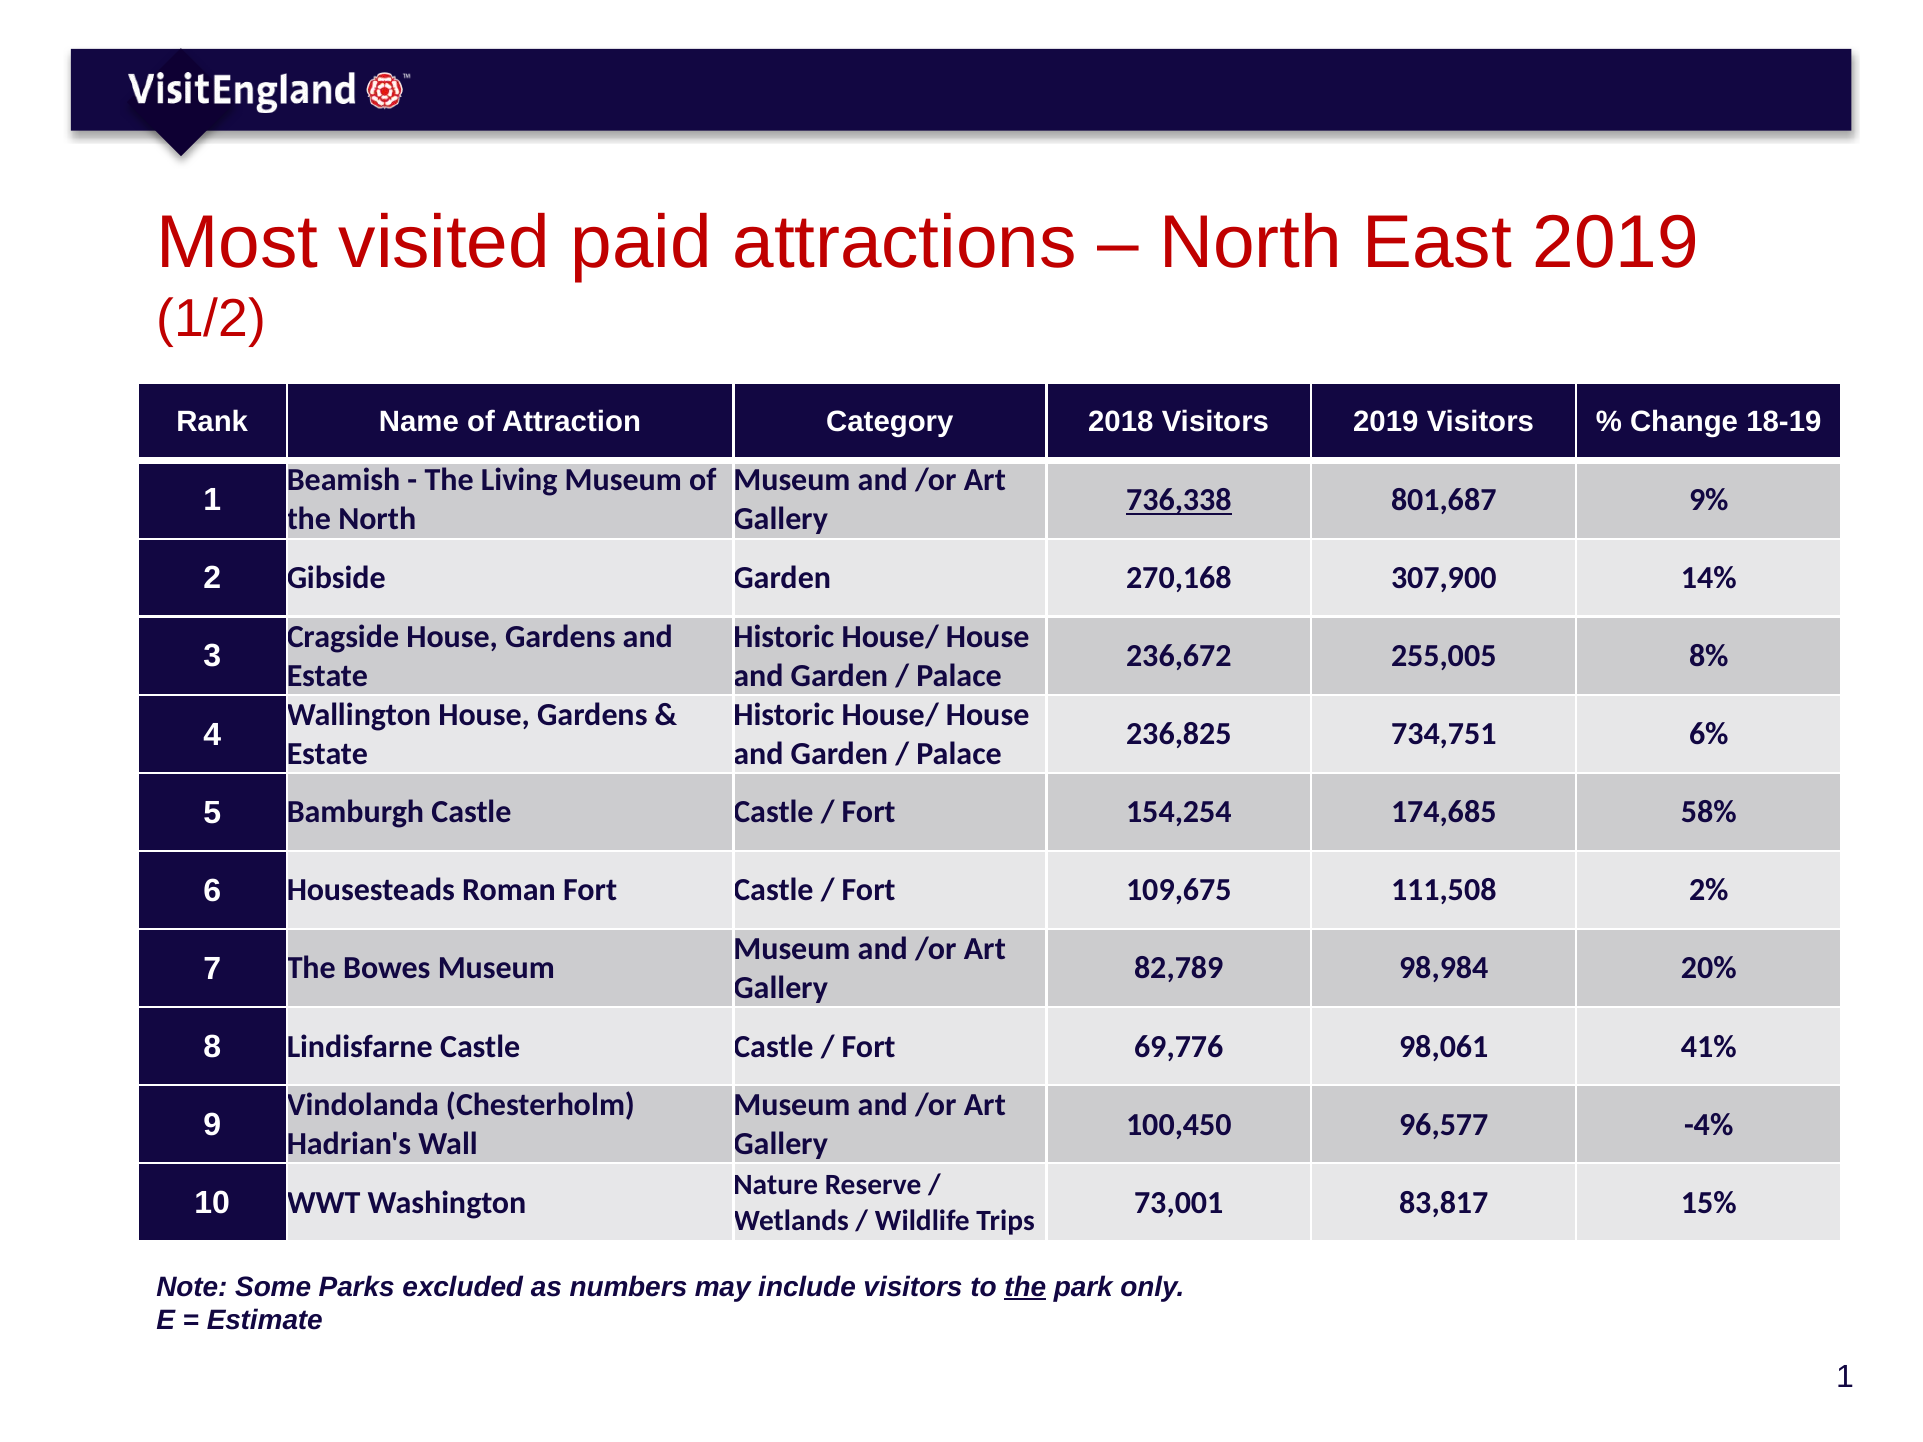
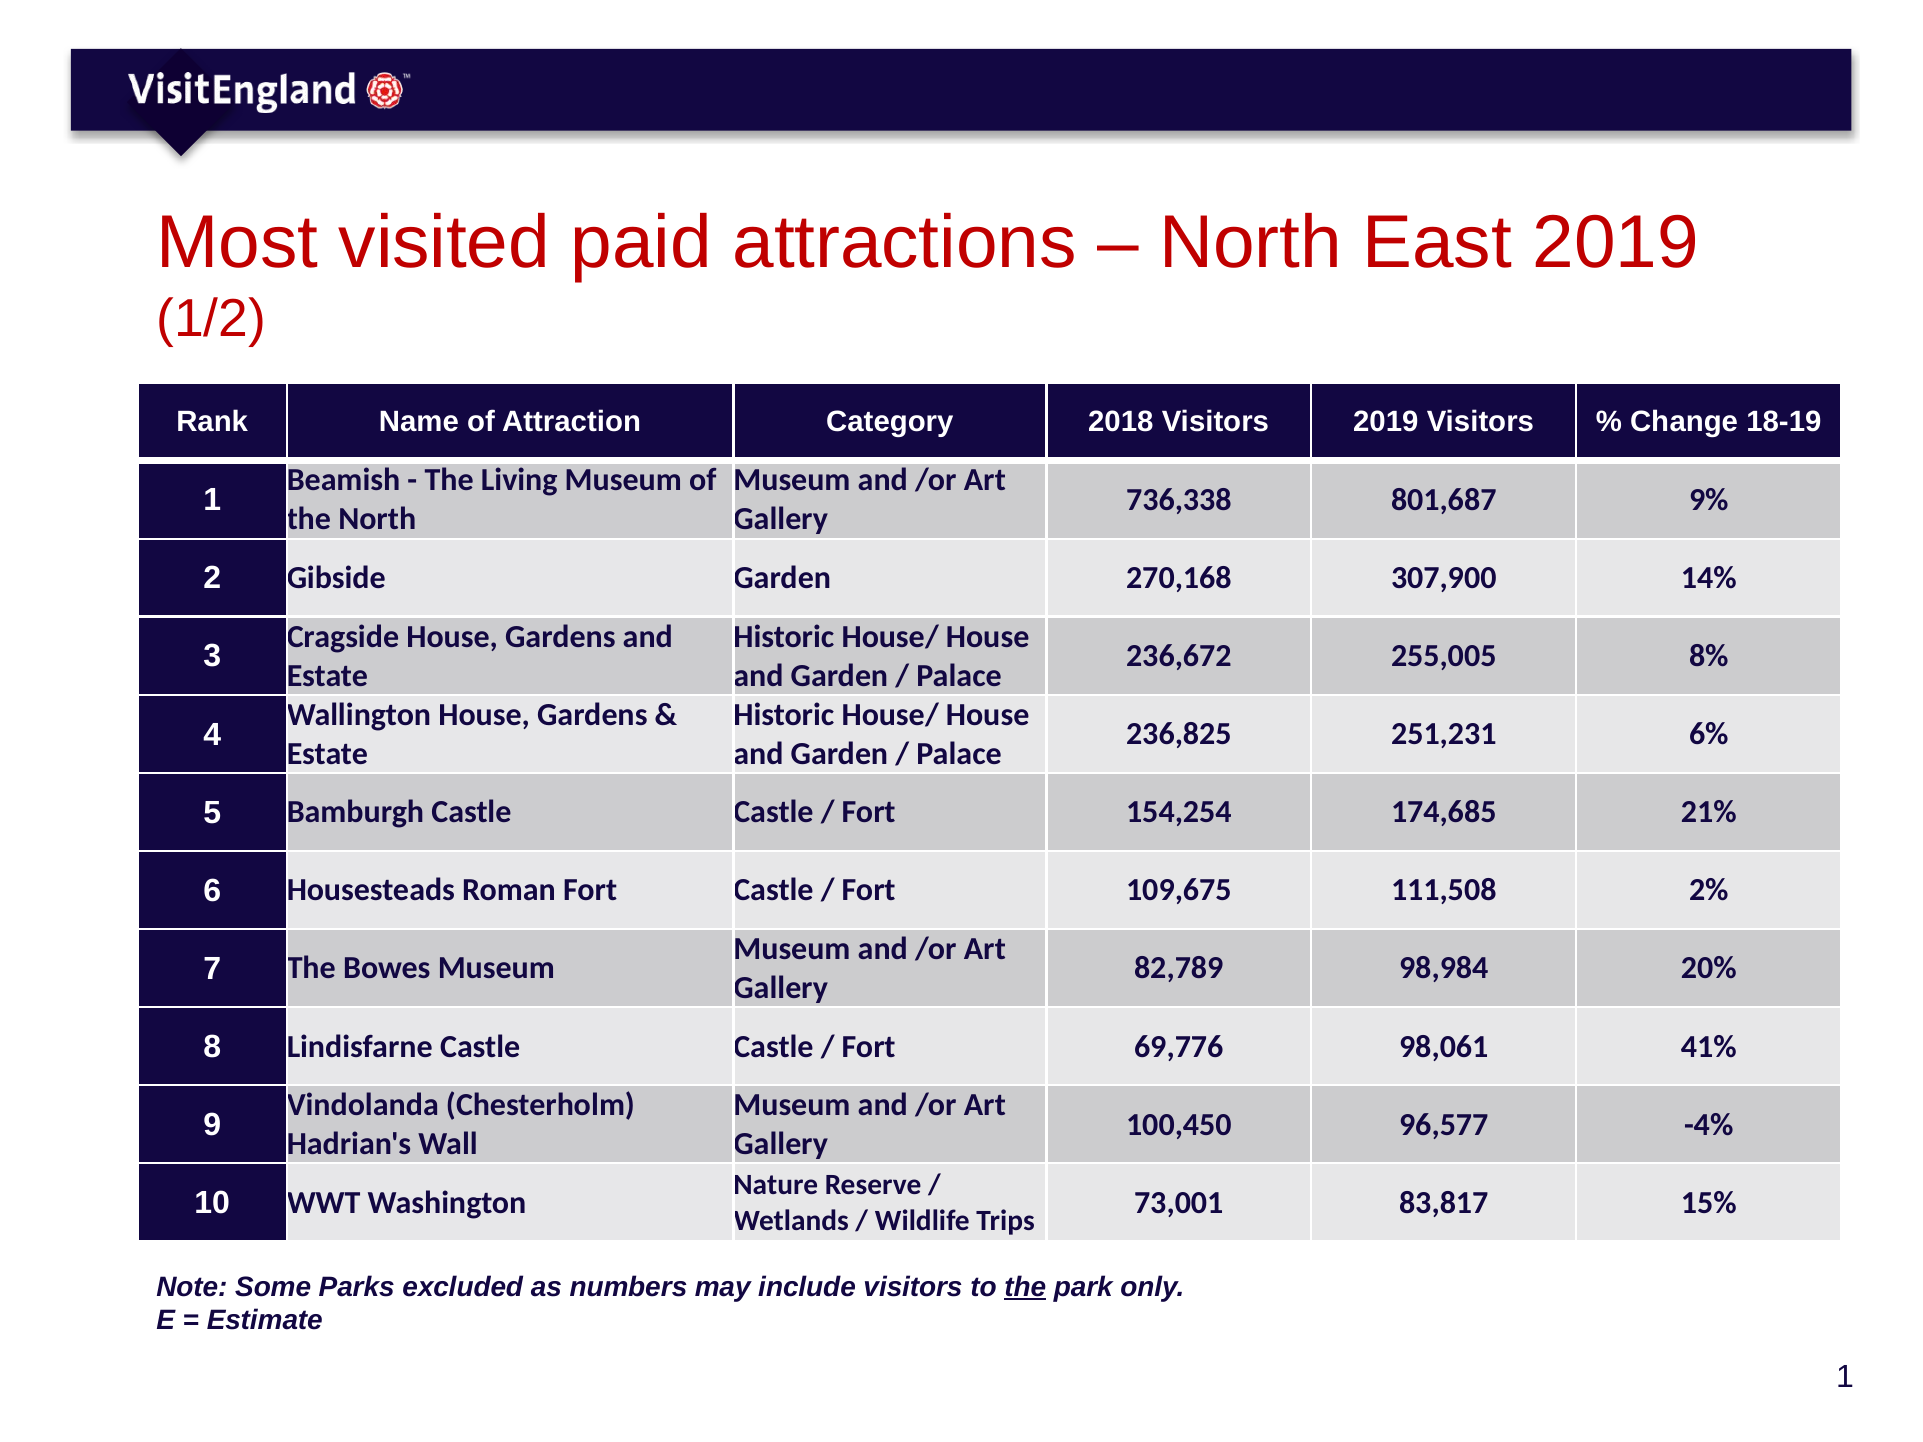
736,338 underline: present -> none (1179, 500)
734,751: 734,751 -> 251,231 (1444, 734)
58%: 58% -> 21% (1709, 812)
